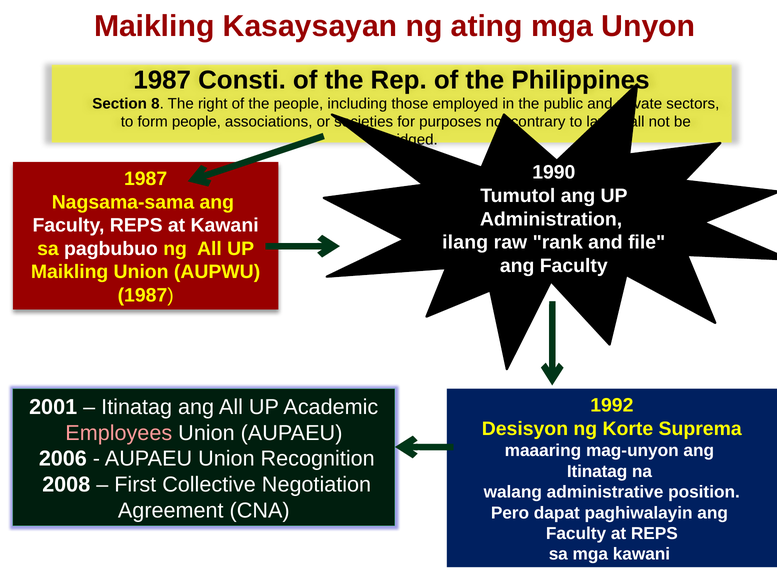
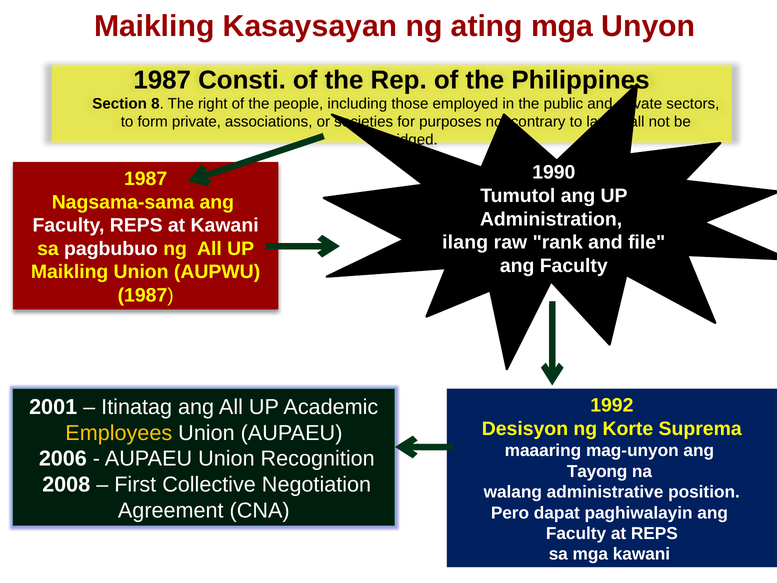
form people: people -> private (196, 122)
Employees colour: pink -> yellow (119, 433)
Itinatag: Itinatag -> Tayong (597, 471)
